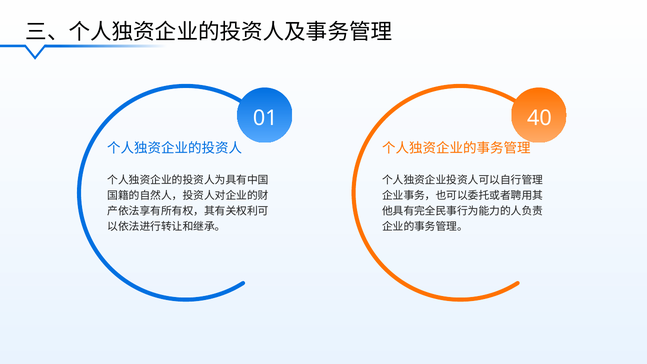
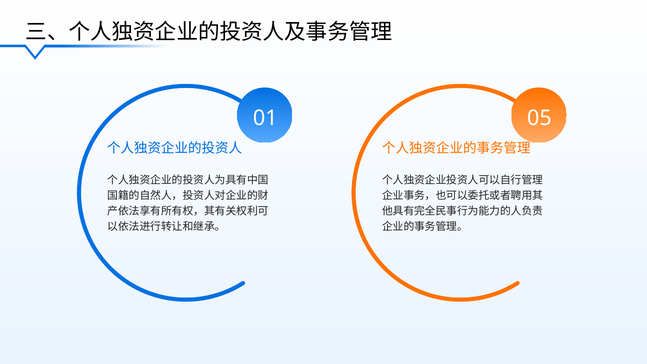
40: 40 -> 05 (539, 118)
